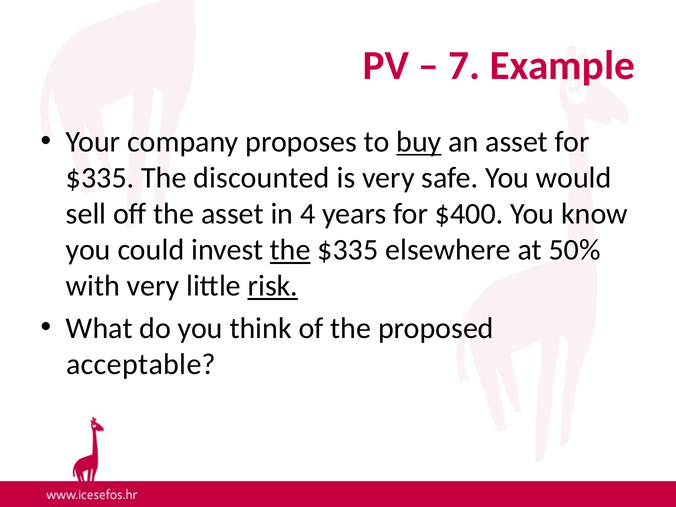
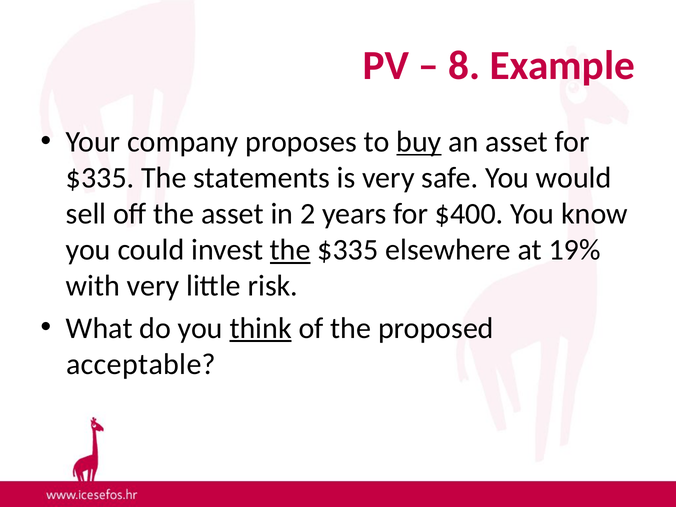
7: 7 -> 8 (464, 65)
discounted: discounted -> statements (262, 178)
4: 4 -> 2 (308, 214)
50%: 50% -> 19% (575, 250)
risk underline: present -> none (273, 286)
think underline: none -> present (261, 328)
